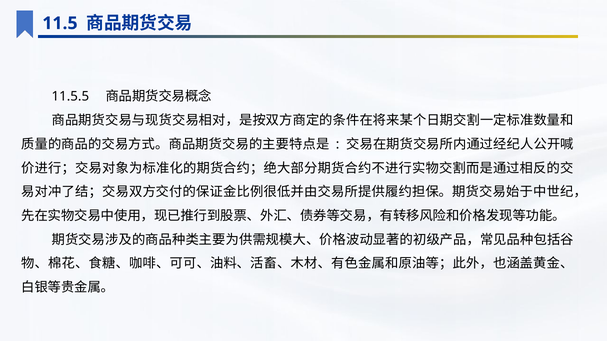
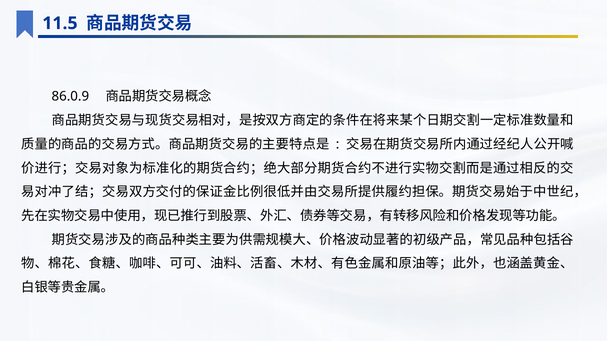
11.5.5: 11.5.5 -> 86.0.9 (70, 97)
